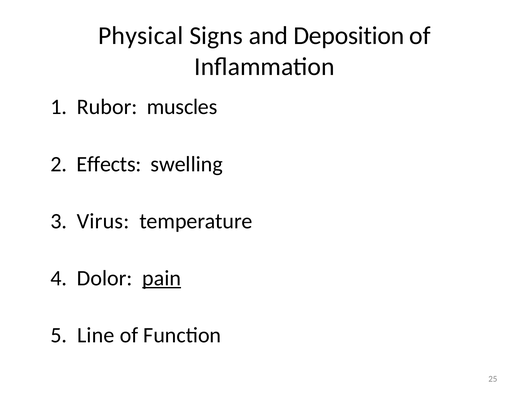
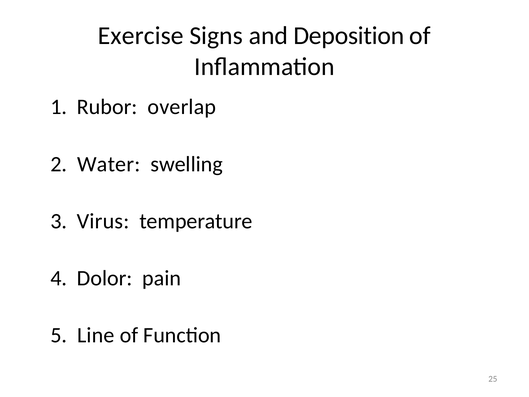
Physical: Physical -> Exercise (141, 36)
muscles: muscles -> overlap (182, 107)
Effects: Effects -> Water (109, 164)
pain underline: present -> none (162, 278)
